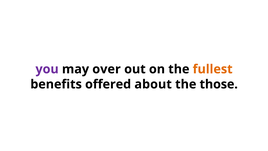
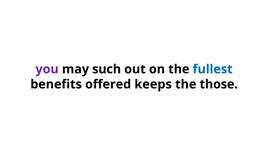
over: over -> such (107, 69)
fullest colour: orange -> blue (213, 69)
about: about -> keeps (153, 84)
